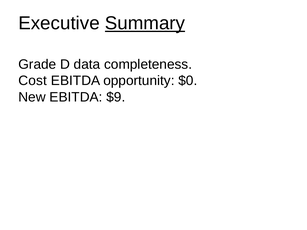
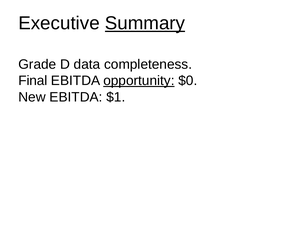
Cost: Cost -> Final (33, 81)
opportunity underline: none -> present (139, 81)
$9: $9 -> $1 (116, 97)
